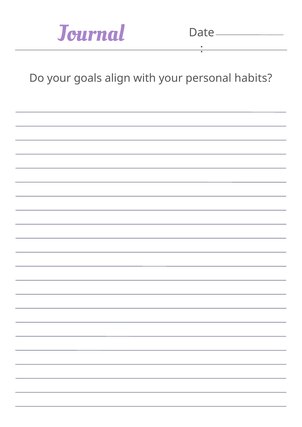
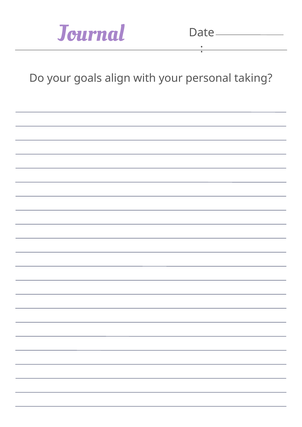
habits: habits -> taking (253, 78)
